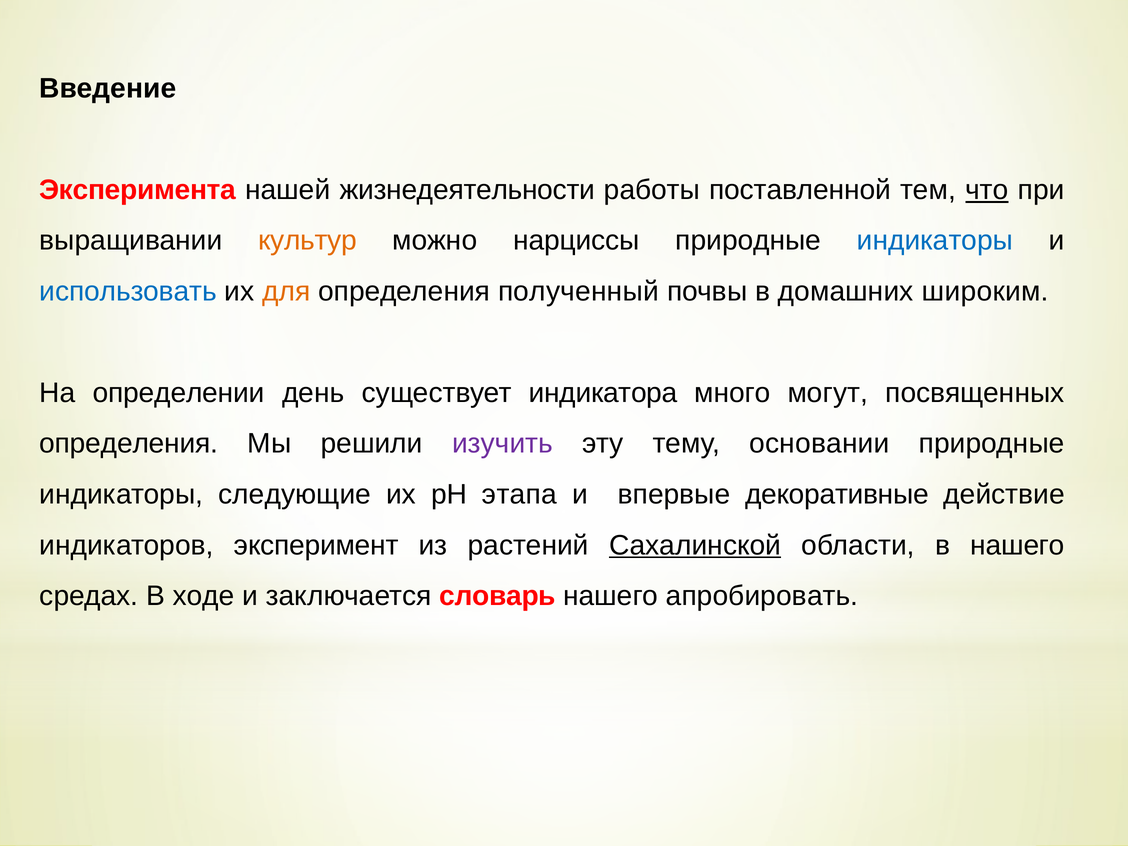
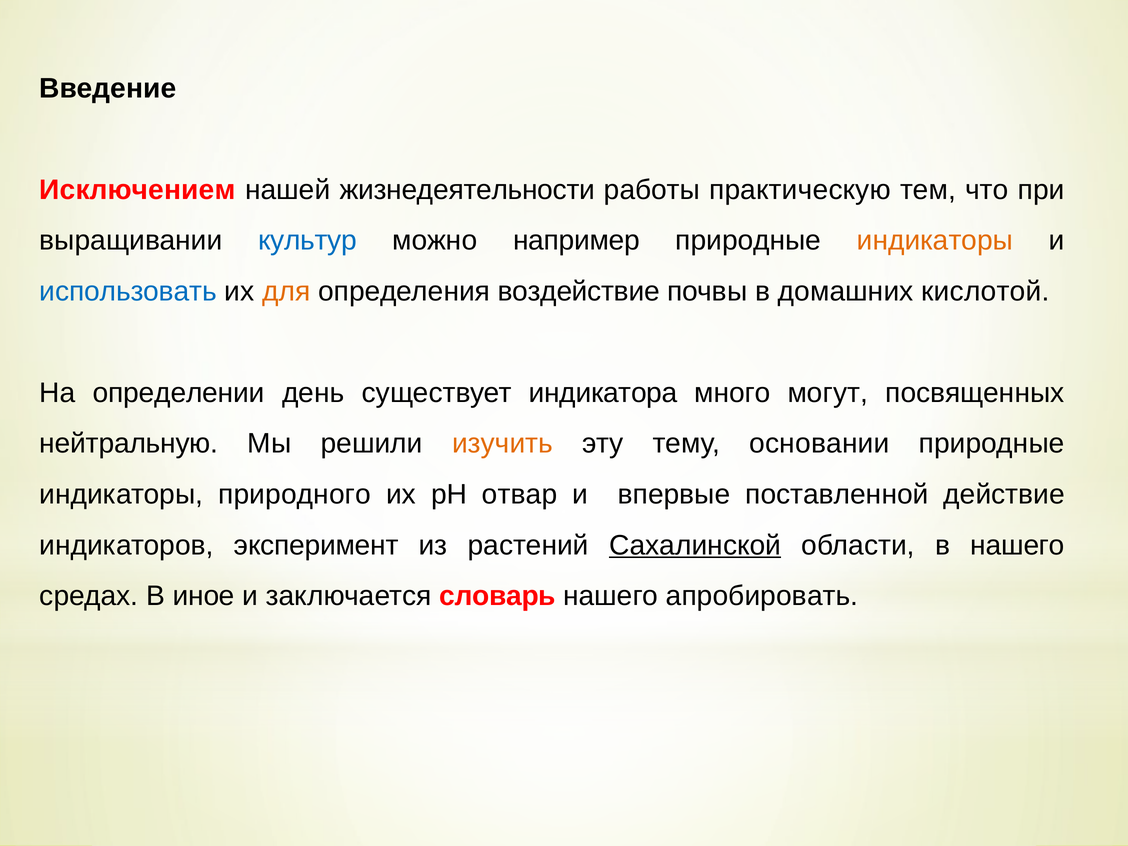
Эксперимента: Эксперимента -> Исключением (137, 190)
поставленной: поставленной -> практическую (800, 190)
что underline: present -> none (987, 190)
культур colour: orange -> blue (308, 241)
нарциссы: нарциссы -> например (577, 241)
индикаторы colour: blue -> orange (935, 241)
полученный: полученный -> воздействие (579, 291)
широким: широким -> кислотой (985, 291)
определения: определения -> нейтральную (129, 444)
изучить colour: purple -> orange (502, 444)
следующие: следующие -> природного (295, 494)
этапа: этапа -> отвар (520, 494)
декоративные: декоративные -> поставленной (837, 494)
ходе: ходе -> иное (204, 596)
